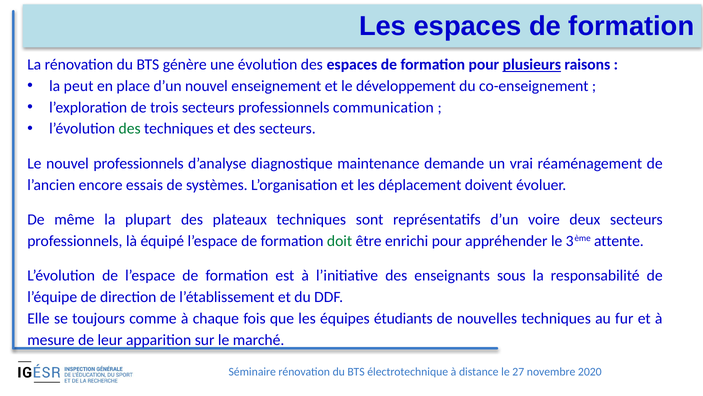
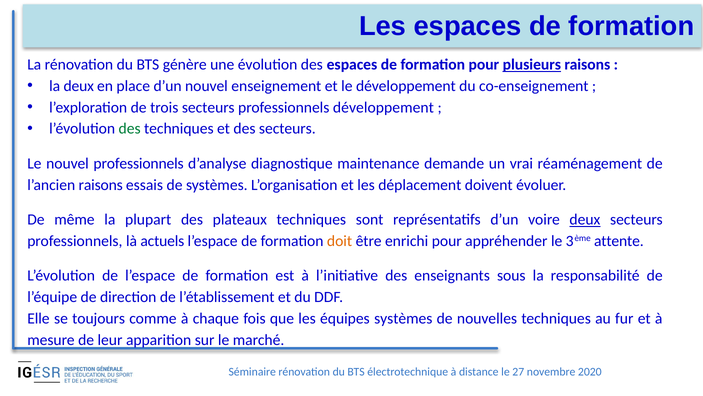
la peut: peut -> deux (79, 86)
professionnels communication: communication -> développement (383, 107)
l’ancien encore: encore -> raisons (101, 185)
deux underline: none -> present (585, 219)
équipé: équipé -> actuels (162, 241)
doit colour: green -> orange (340, 241)
équipes étudiants: étudiants -> systèmes (403, 318)
